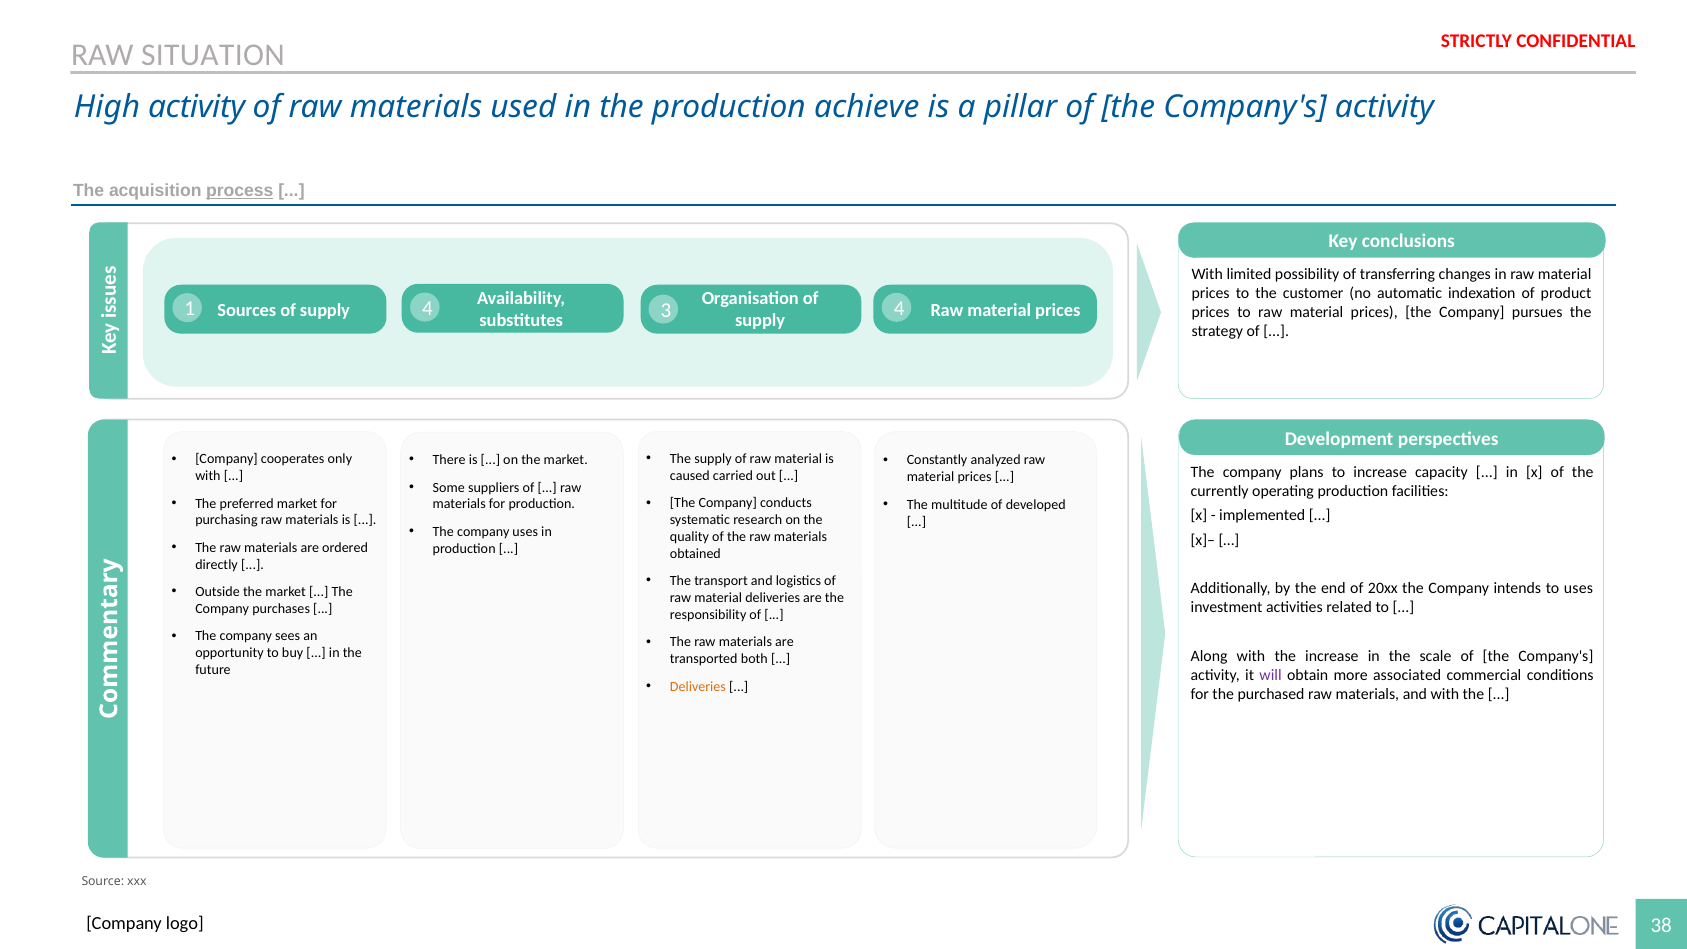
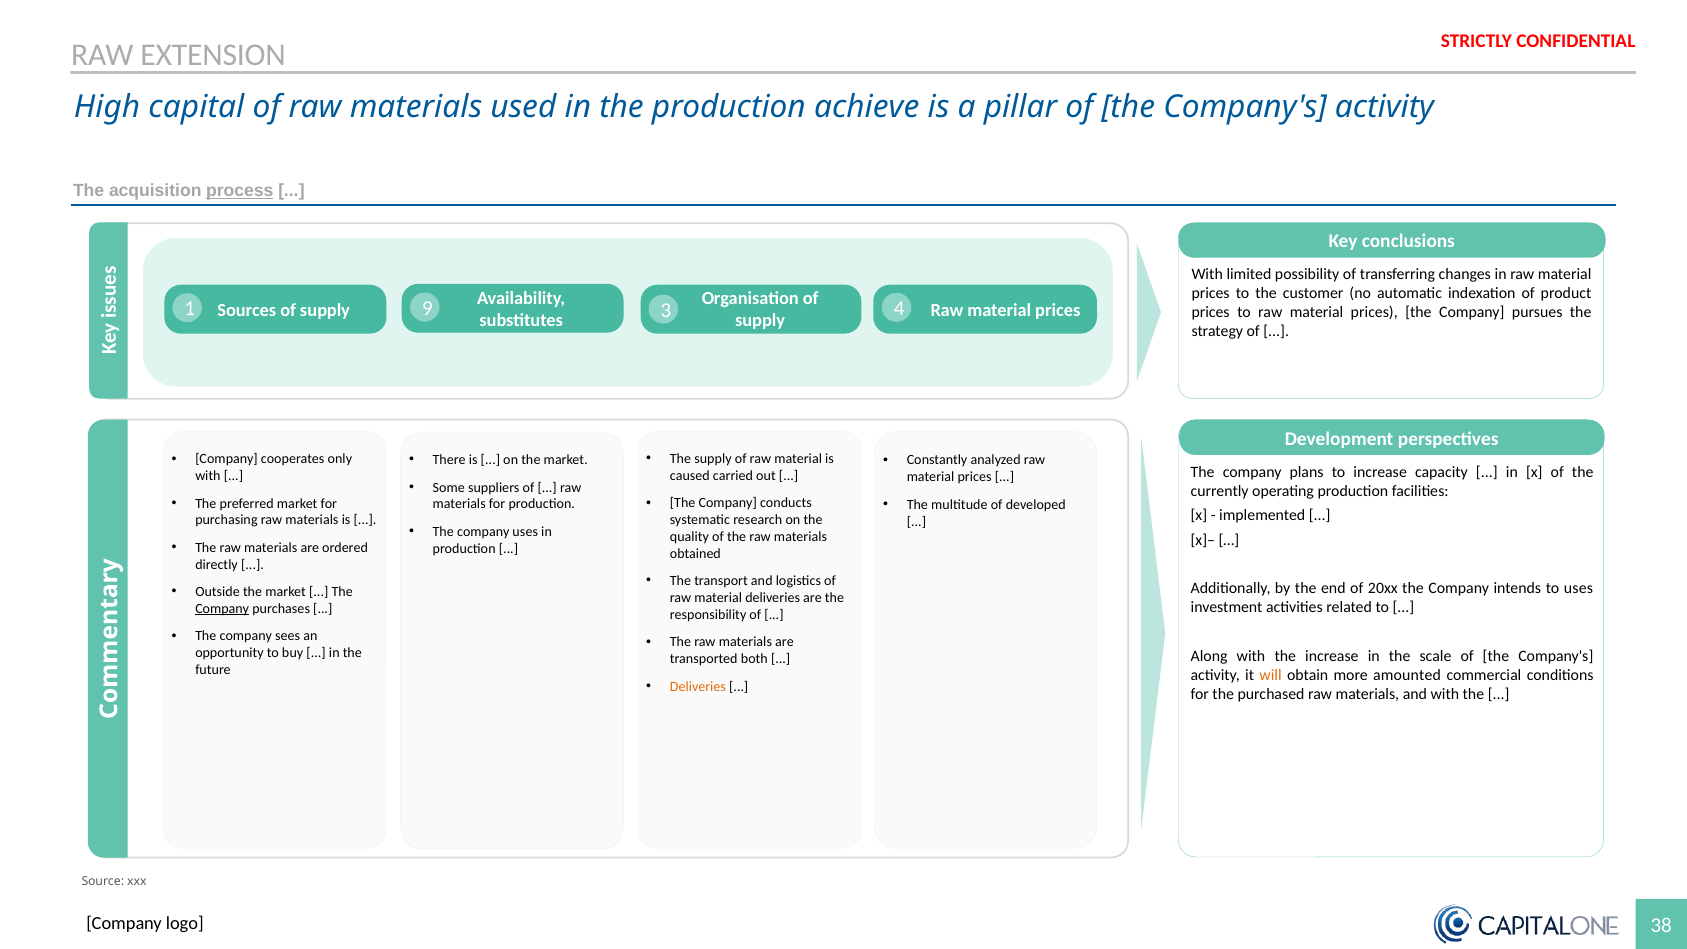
SITUATION: SITUATION -> EXTENSION (213, 55)
High activity: activity -> capital (196, 107)
1 4: 4 -> 9 (427, 308)
Company underline: none -> present (222, 609)
will colour: purple -> orange (1271, 675)
associated: associated -> amounted (1407, 675)
